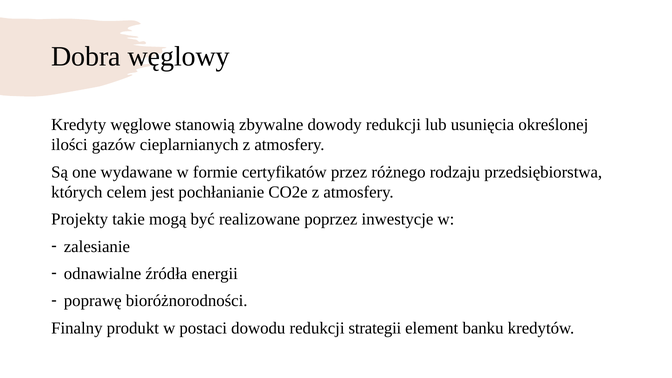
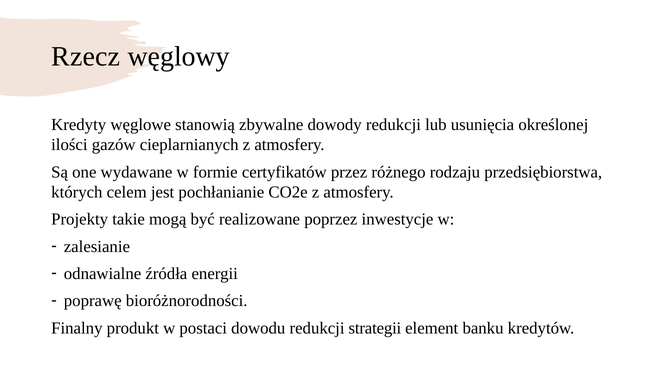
Dobra: Dobra -> Rzecz (86, 56)
